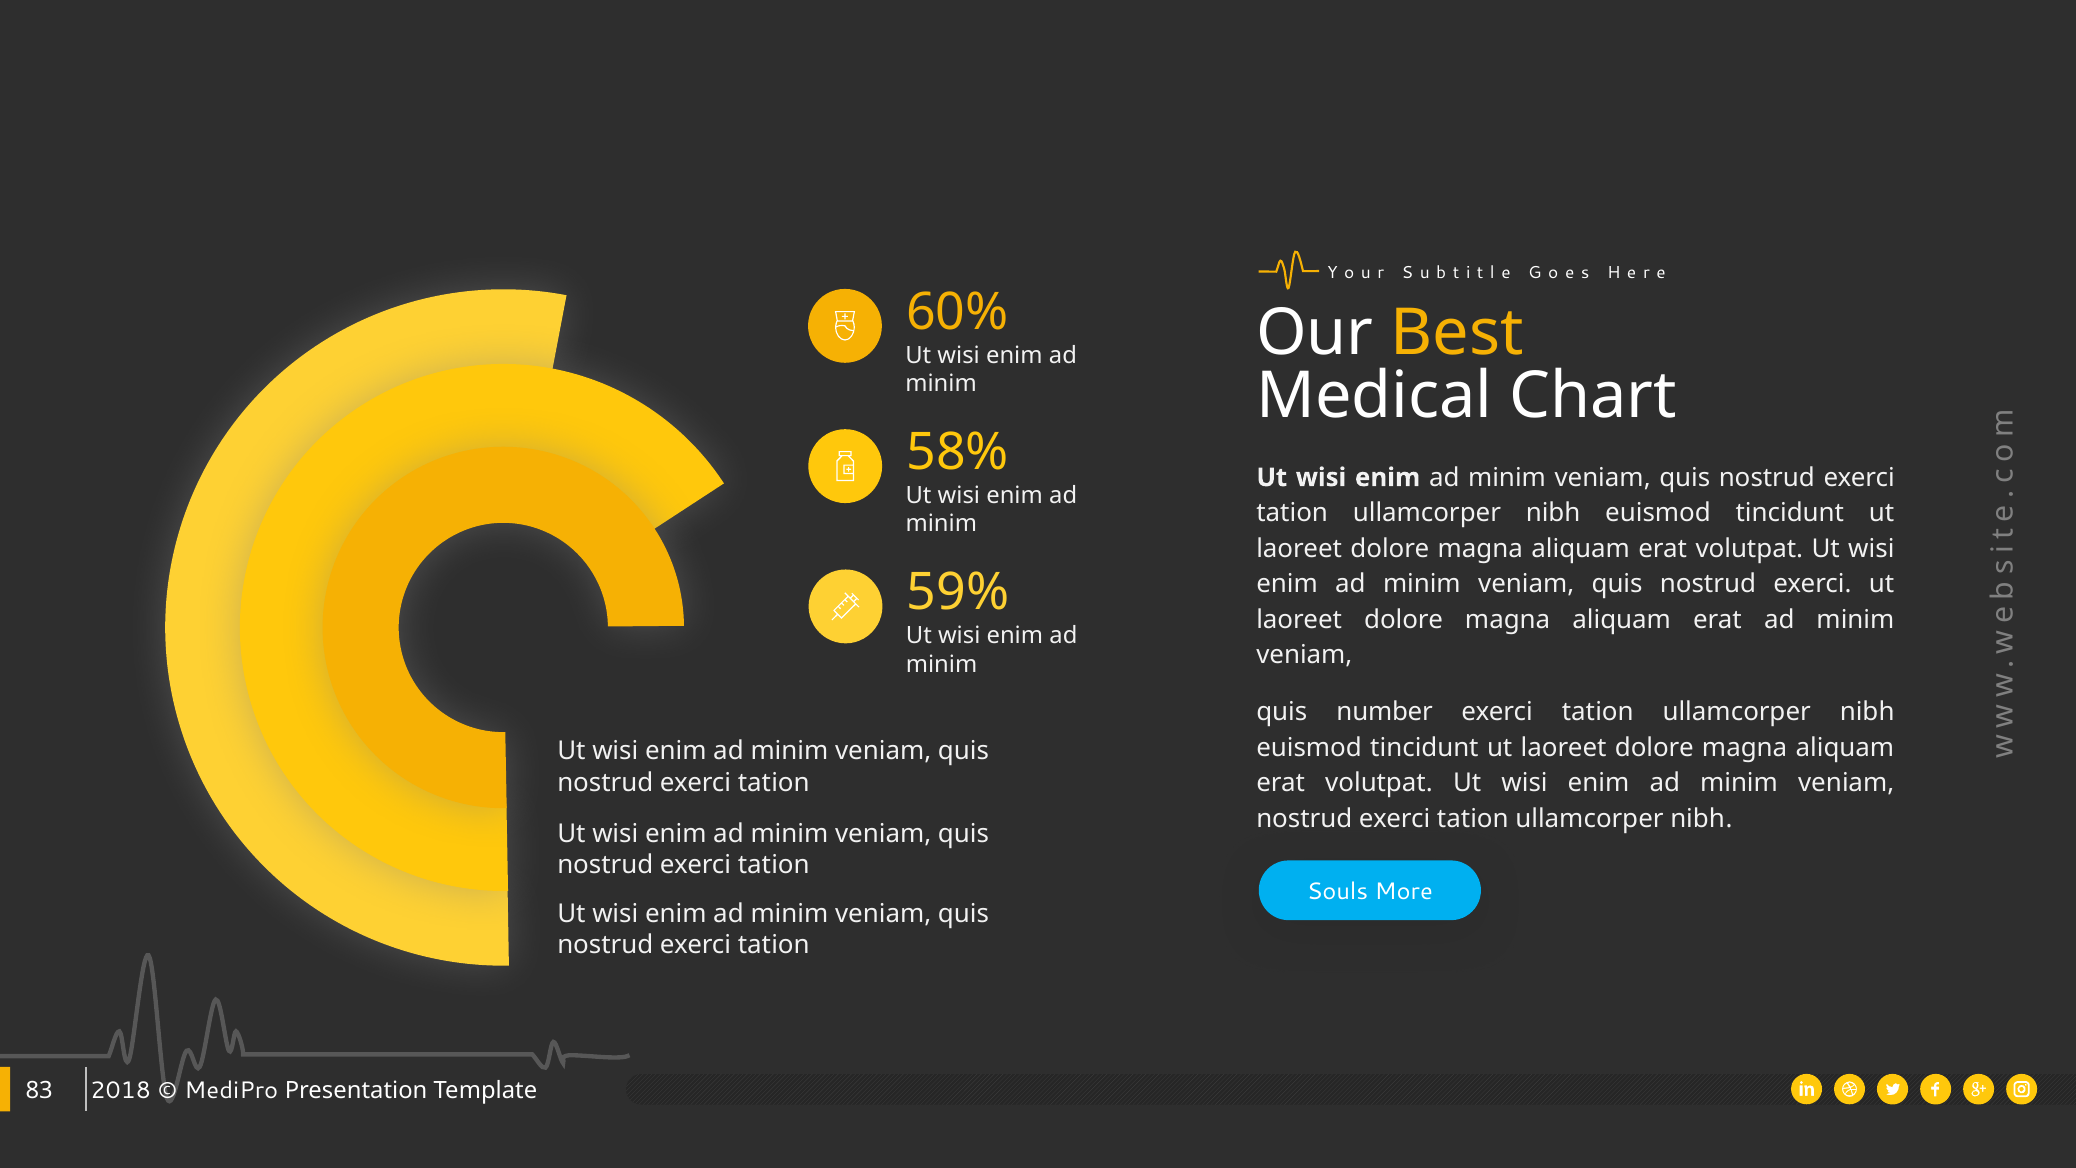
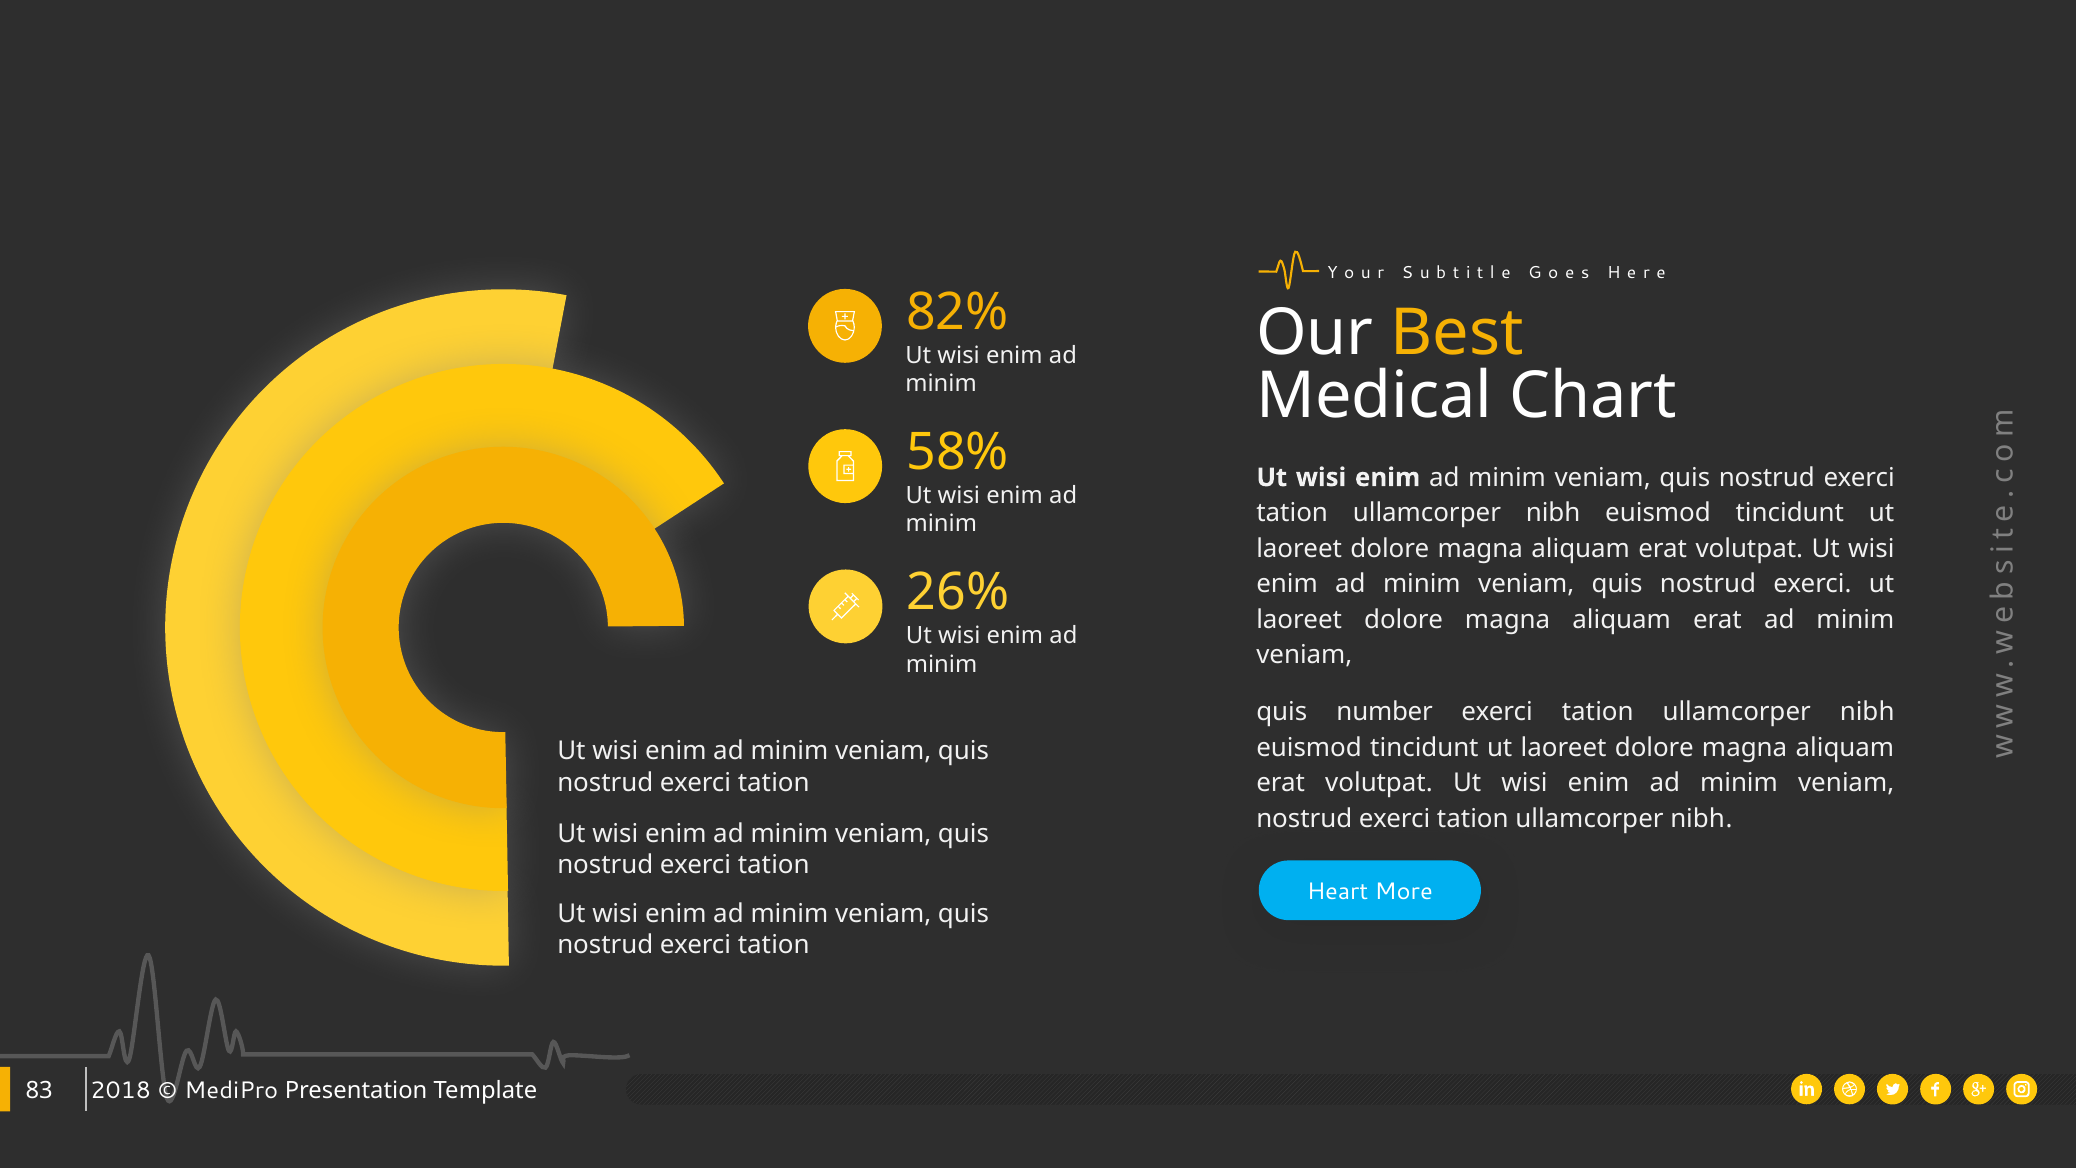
60%: 60% -> 82% (958, 312)
59%: 59% -> 26% (958, 592)
Souls: Souls -> Heart (1338, 892)
